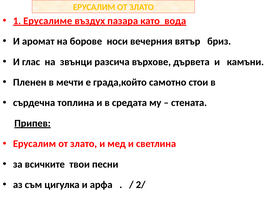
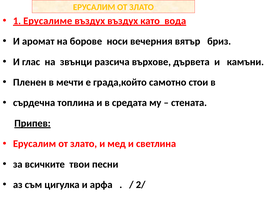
въздух пазара: пазара -> въздух (123, 21)
